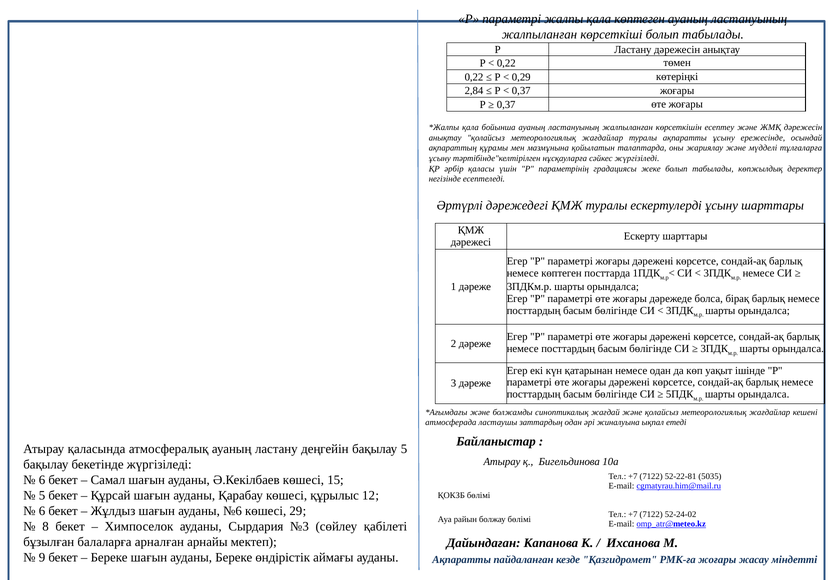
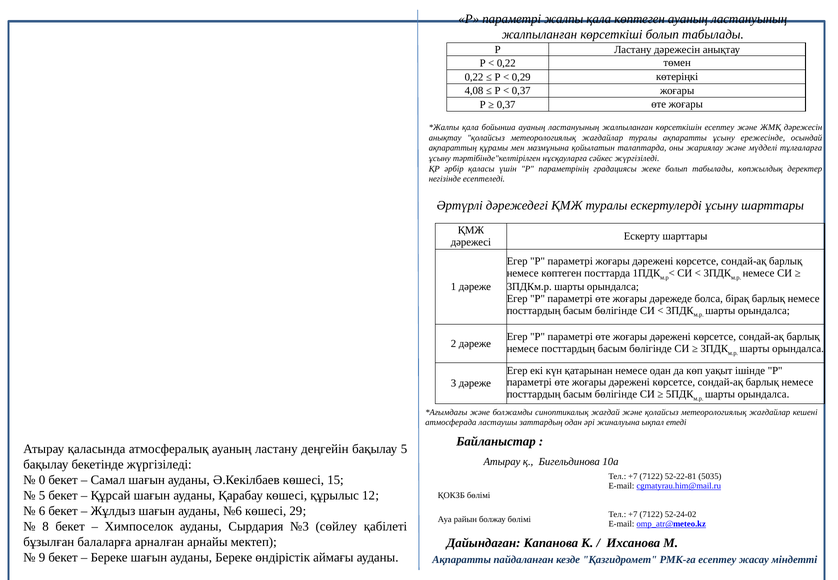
2,84: 2,84 -> 4,08 (474, 91)
6: 6 -> 0 (42, 480)
РМК-ға жоғары: жоғары -> есептеу (717, 560)
